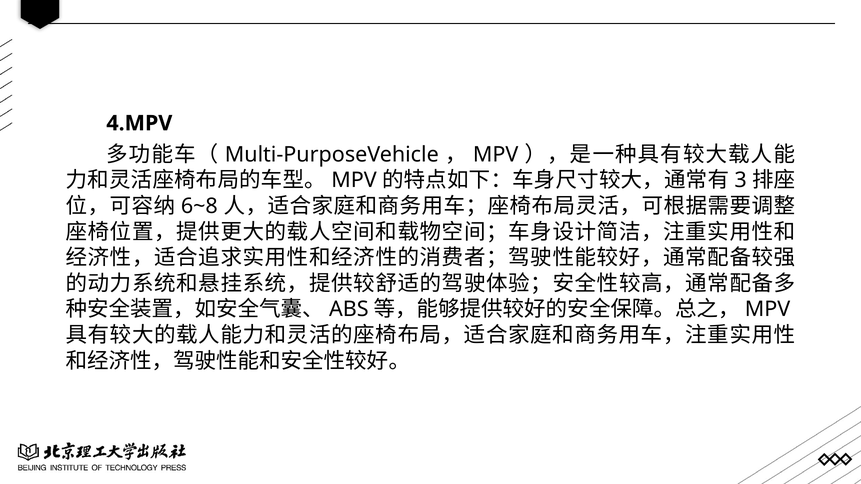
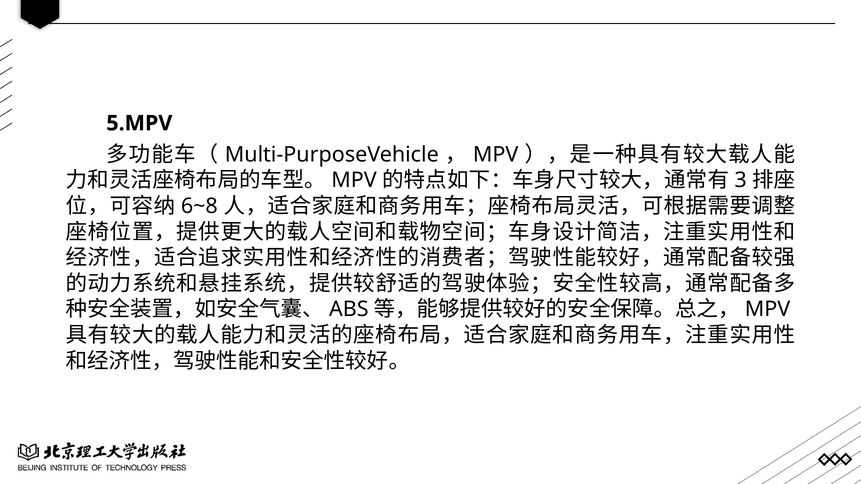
4.MPV: 4.MPV -> 5.MPV (139, 123)
